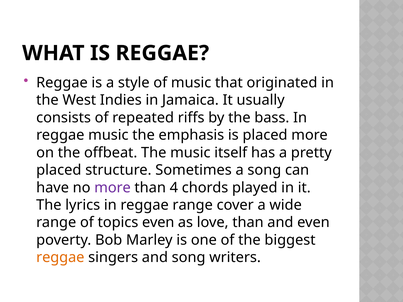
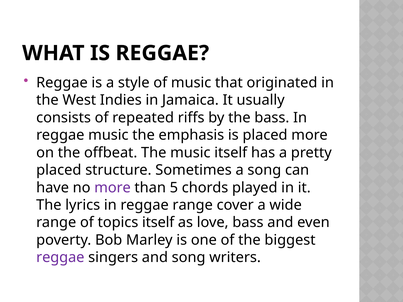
4: 4 -> 5 (174, 188)
topics even: even -> itself (158, 223)
love than: than -> bass (248, 223)
reggae colour: orange -> purple (60, 258)
